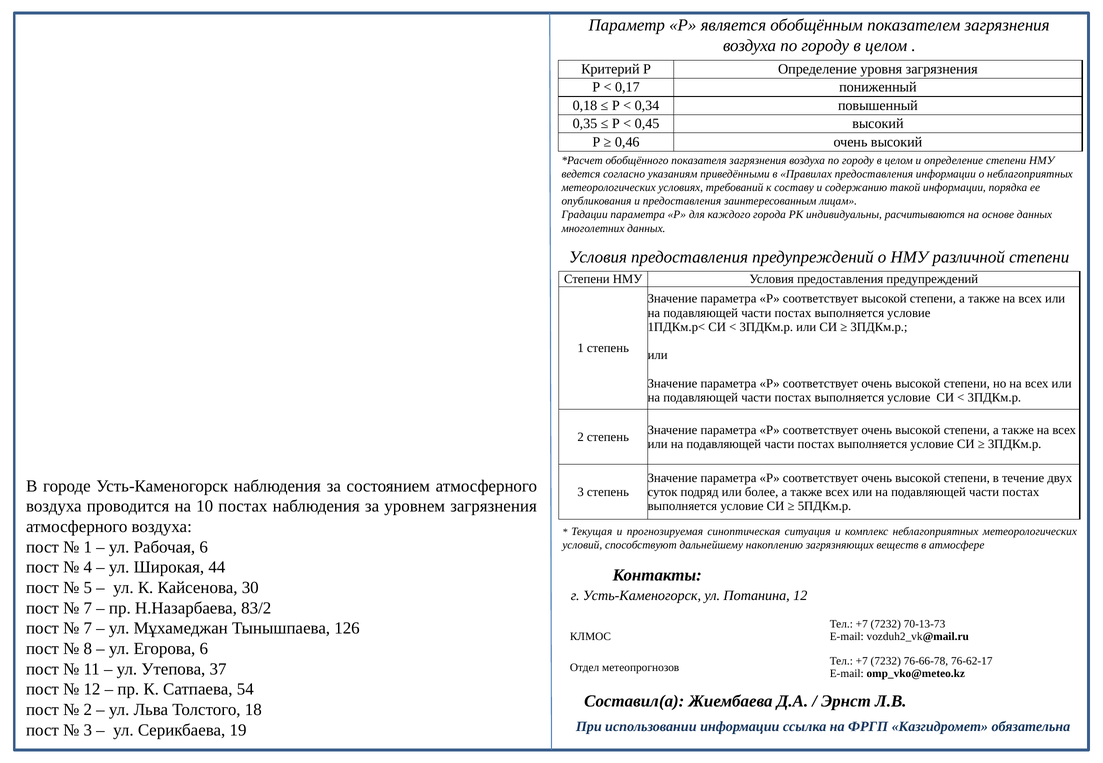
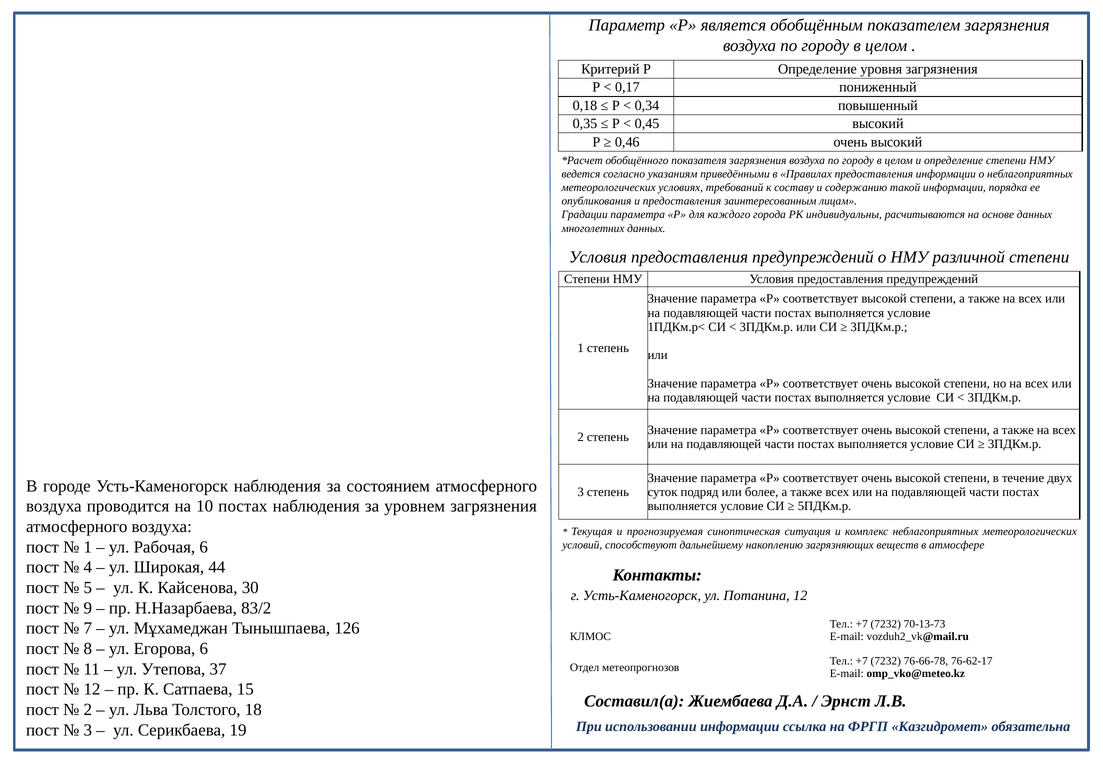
7: 7 -> 9 (88, 608)
54: 54 -> 15 (245, 690)
